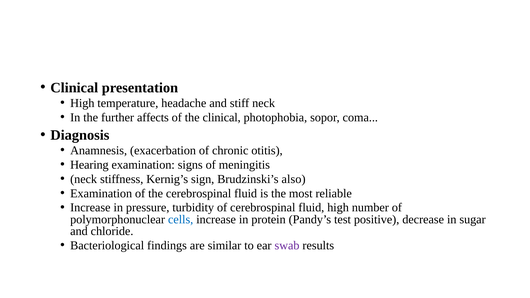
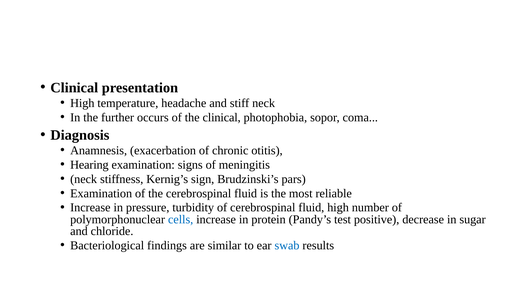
affects: affects -> occurs (153, 117)
also: also -> pars (294, 179)
swab colour: purple -> blue (287, 246)
